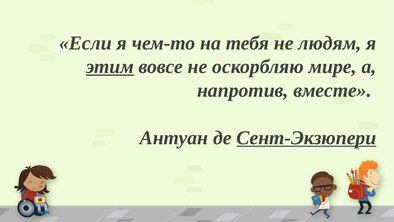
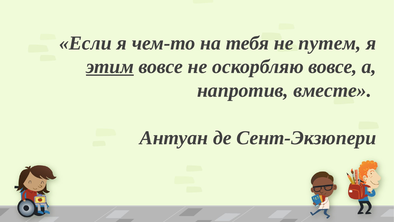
людям: людям -> путем (330, 43)
оскорбляю мире: мире -> вовсе (333, 67)
Сент-Экзюпери underline: present -> none (306, 138)
